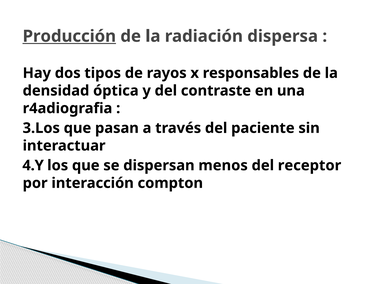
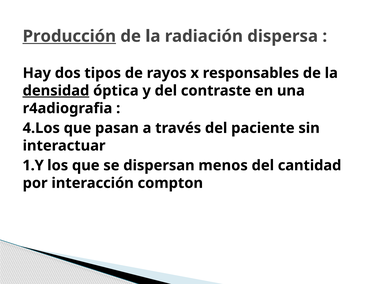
densidad underline: none -> present (56, 91)
3.Los: 3.Los -> 4.Los (41, 128)
4.Y: 4.Y -> 1.Y (33, 165)
receptor: receptor -> cantidad (310, 165)
